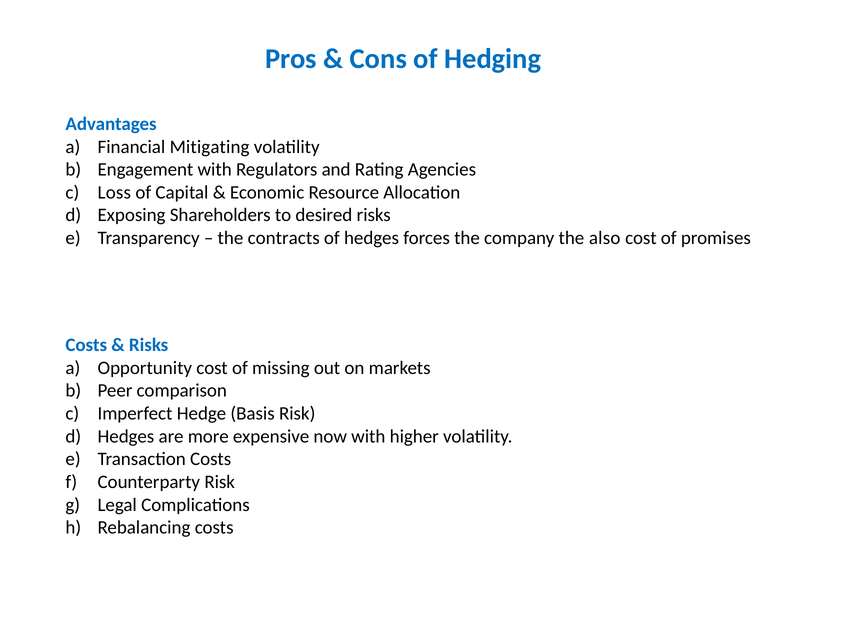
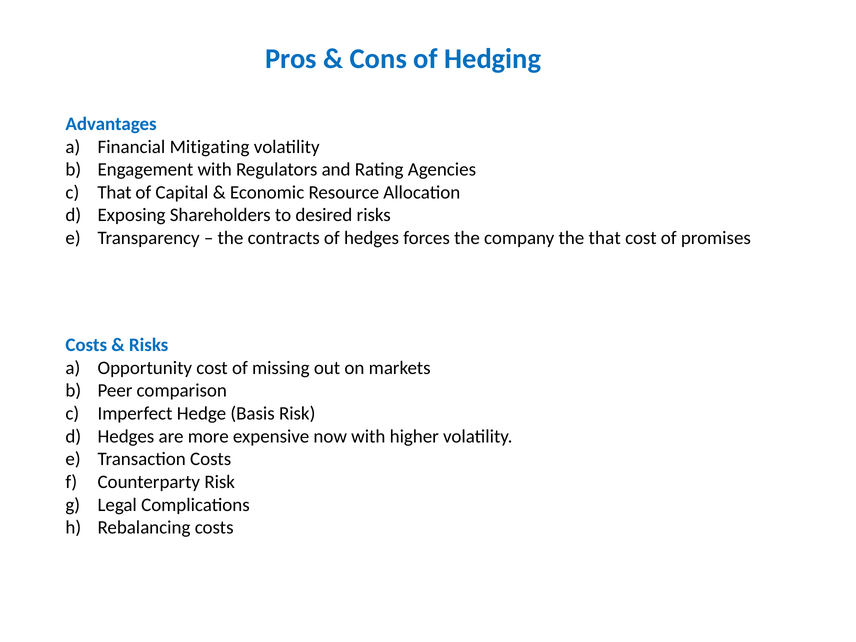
Loss: Loss -> That (114, 192)
the also: also -> that (605, 238)
